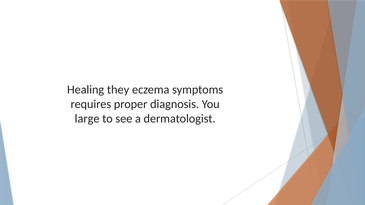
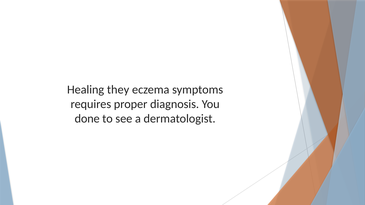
large: large -> done (87, 119)
